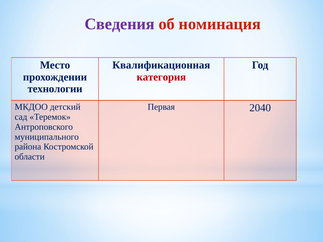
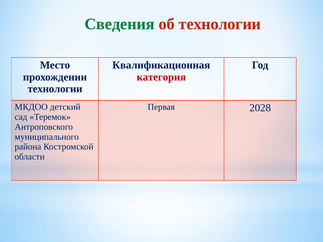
Сведения colour: purple -> green (120, 24)
об номинация: номинация -> технологии (220, 24)
2040: 2040 -> 2028 (260, 108)
